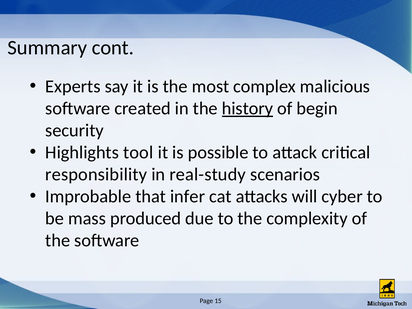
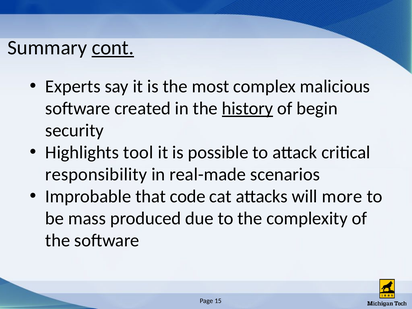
cont underline: none -> present (113, 48)
real-study: real-study -> real-made (208, 174)
infer: infer -> code (188, 196)
cyber: cyber -> more (342, 196)
